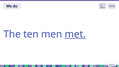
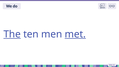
The underline: none -> present (12, 34)
